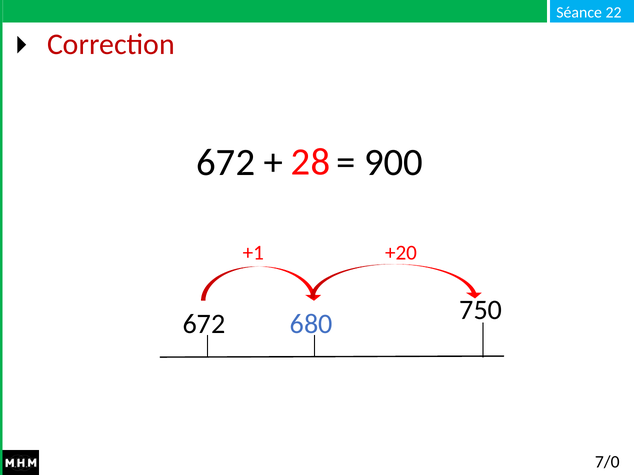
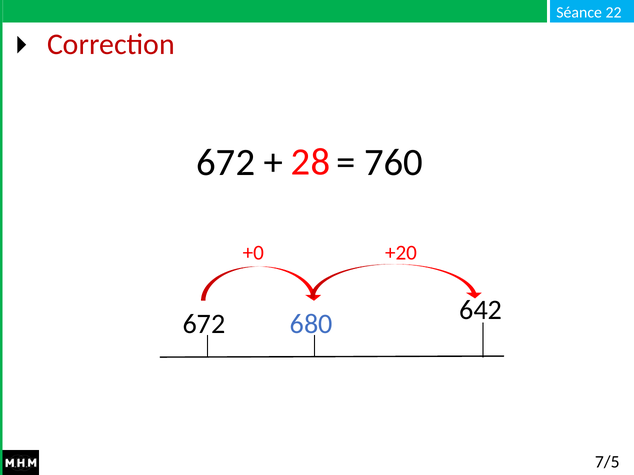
900: 900 -> 760 (394, 163)
+1: +1 -> +0 (253, 253)
750: 750 -> 642 (481, 310)
7/0: 7/0 -> 7/5 (607, 463)
